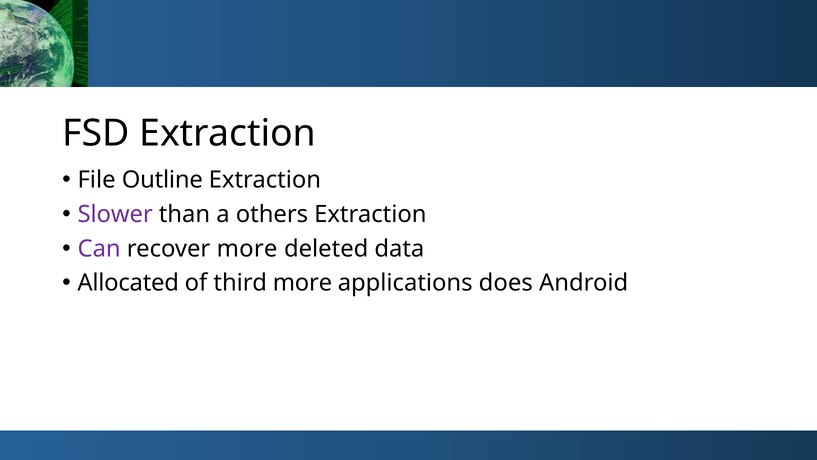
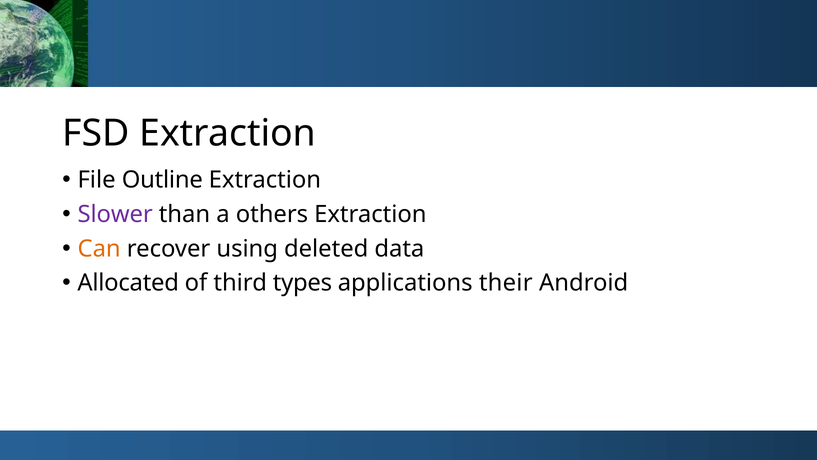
Can colour: purple -> orange (99, 248)
recover more: more -> using (247, 248)
third more: more -> types (302, 283)
does: does -> their (506, 283)
